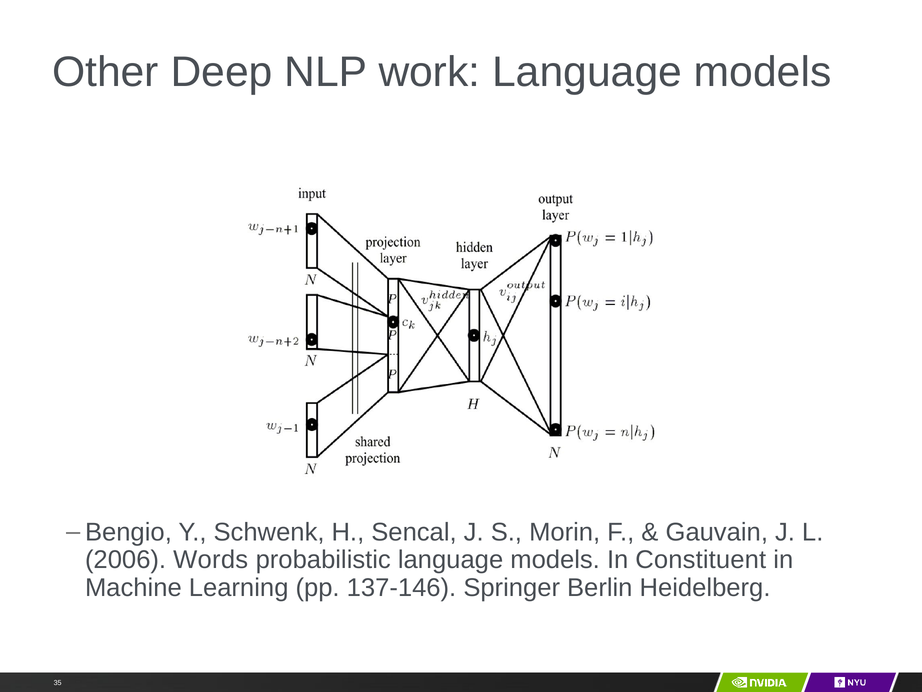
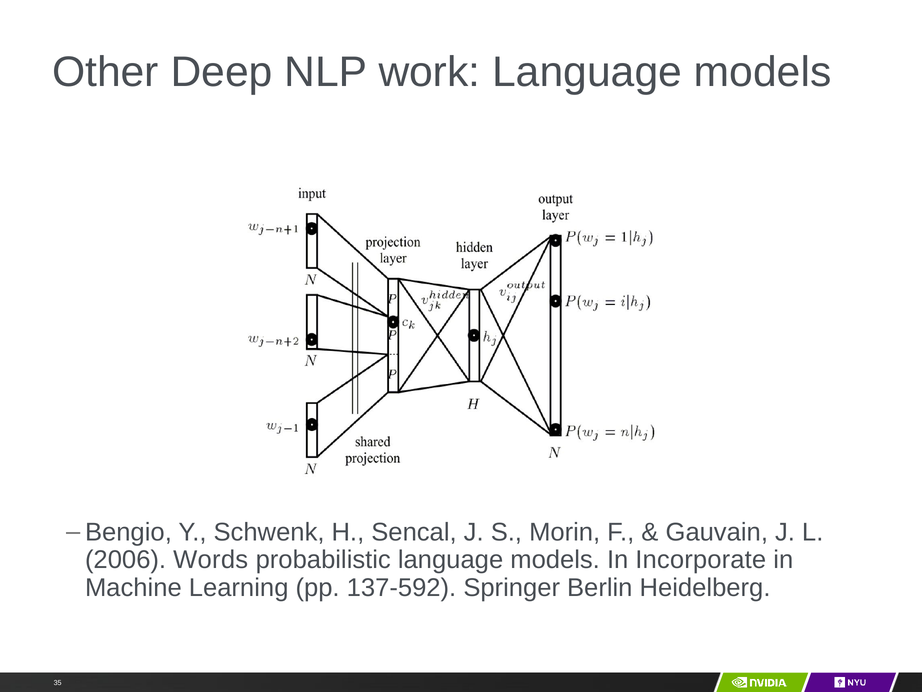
Constituent: Constituent -> Incorporate (701, 560)
137-146: 137-146 -> 137-592 (401, 587)
